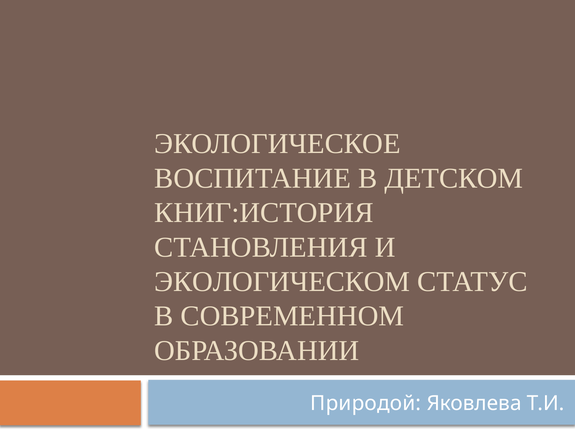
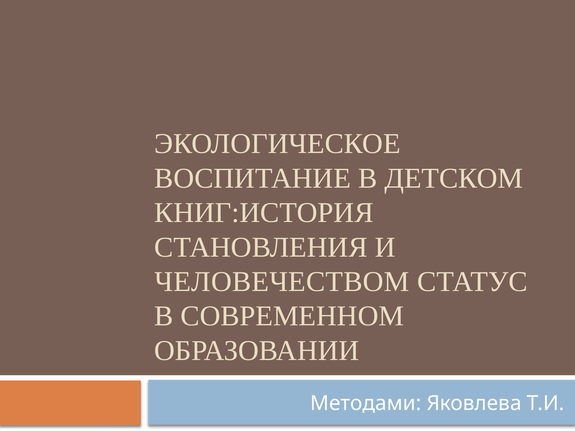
ЭКОЛОГИЧЕСКОМ: ЭКОЛОГИЧЕСКОМ -> ЧЕЛОВЕЧЕСТВОМ (282, 282)
Природой: Природой -> Методами (366, 403)
